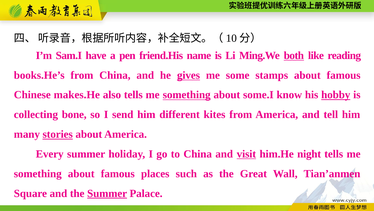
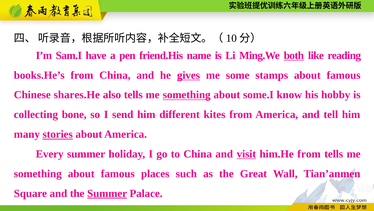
makes.He: makes.He -> shares.He (77, 95)
hobby underline: present -> none (336, 95)
him.He night: night -> from (309, 154)
